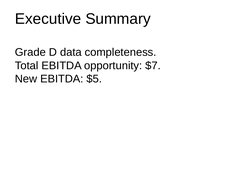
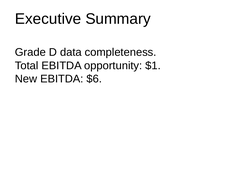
$7: $7 -> $1 (153, 66)
$5: $5 -> $6 (94, 79)
